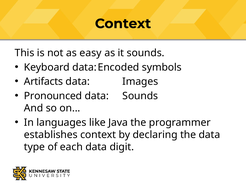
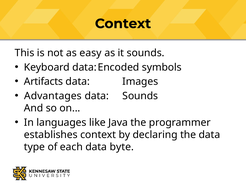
Pronounced: Pronounced -> Advantages (53, 96)
digit: digit -> byte (122, 147)
